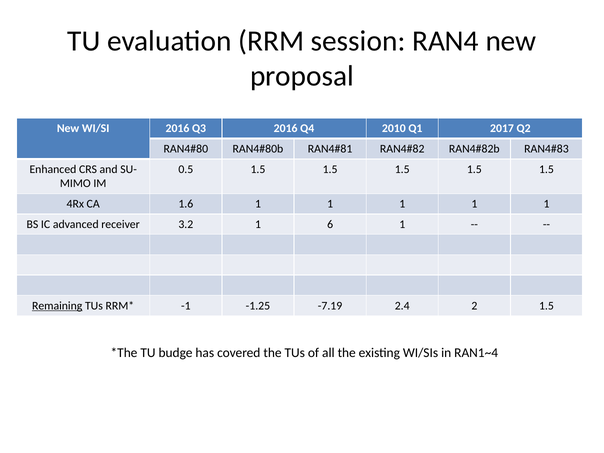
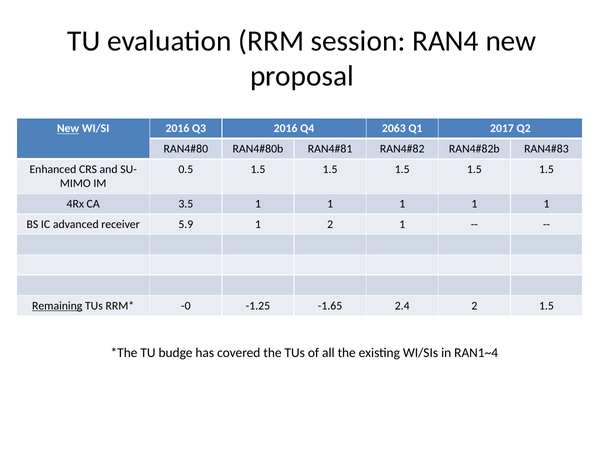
New underline: none -> present (68, 129)
2010: 2010 -> 2063 (394, 129)
1.6: 1.6 -> 3.5 (186, 204)
3.2: 3.2 -> 5.9 (186, 224)
1 6: 6 -> 2 (330, 224)
-1: -1 -> -0 (186, 306)
-7.19: -7.19 -> -1.65 (330, 306)
